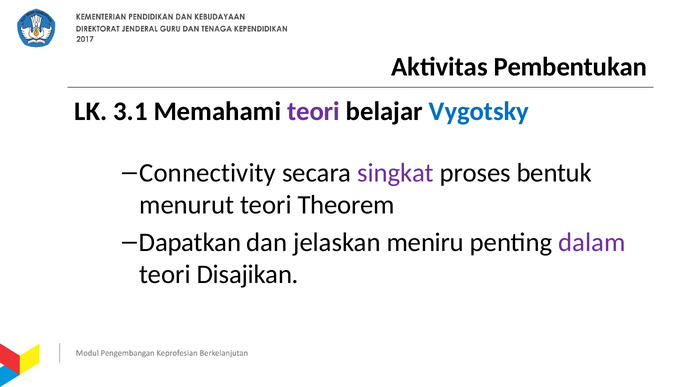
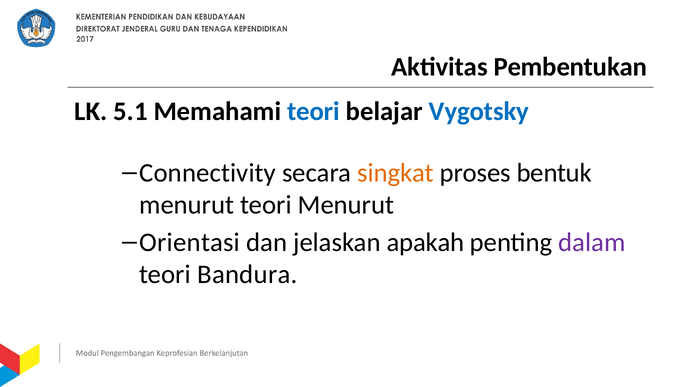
3.1: 3.1 -> 5.1 (130, 112)
teori colour: purple -> blue (314, 112)
singkat colour: purple -> orange (395, 173)
teori Theorem: Theorem -> Menurut (346, 205)
Dapatkan: Dapatkan -> Orientasi (190, 243)
meniru: meniru -> apakah (425, 243)
Disajikan: Disajikan -> Bandura (247, 275)
